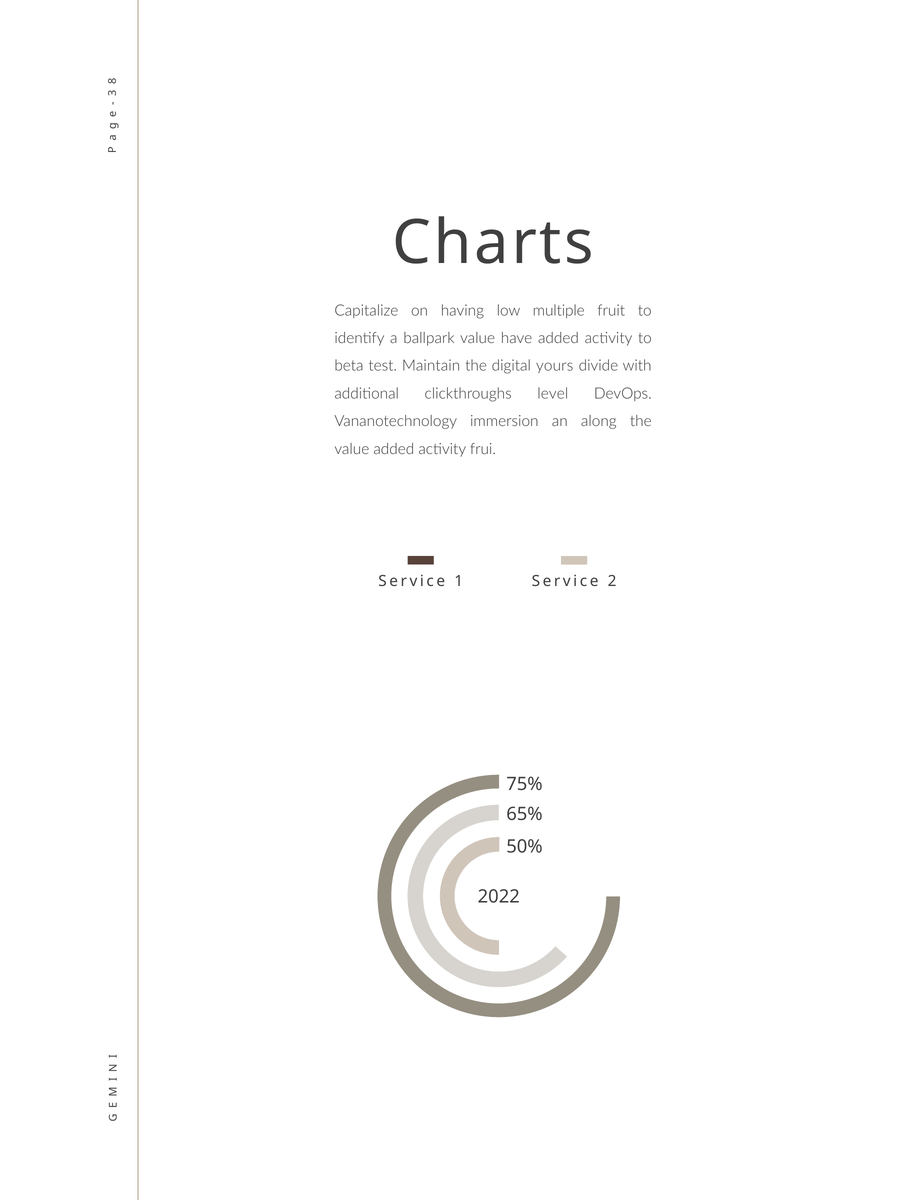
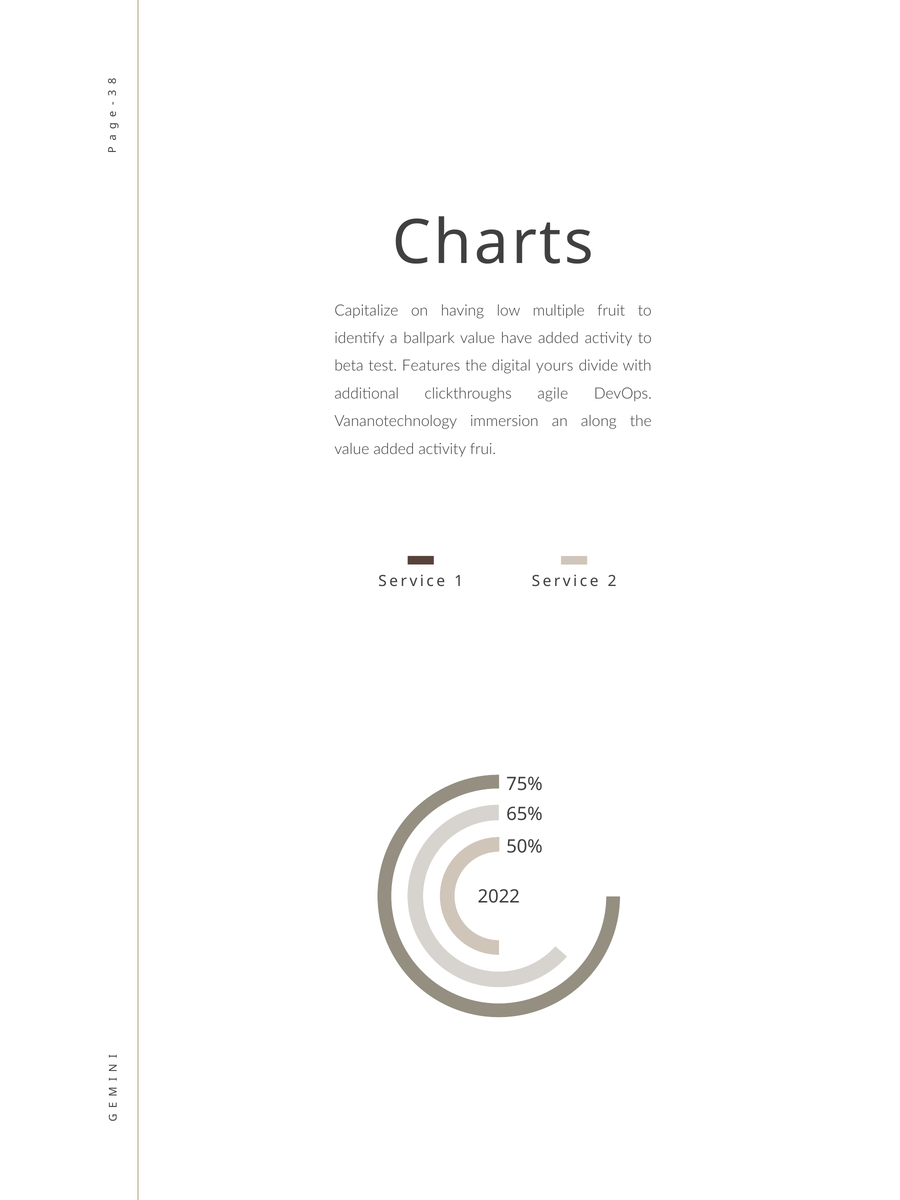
Maintain: Maintain -> Features (431, 366)
level: level -> agile (553, 394)
